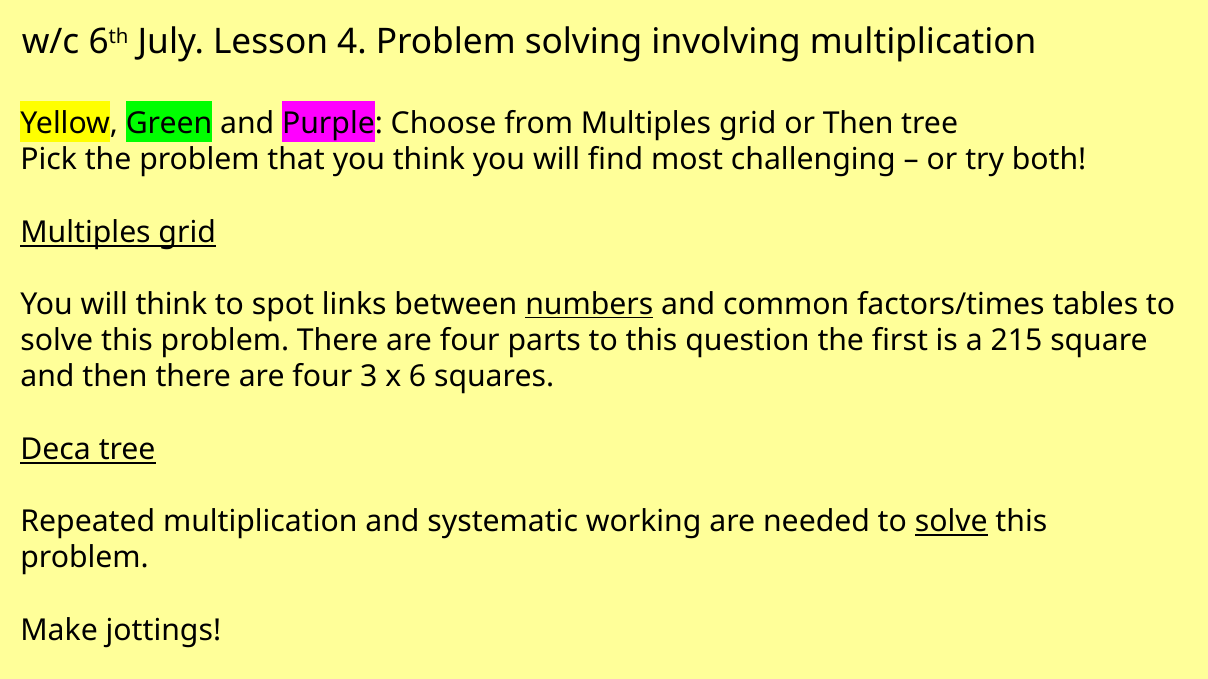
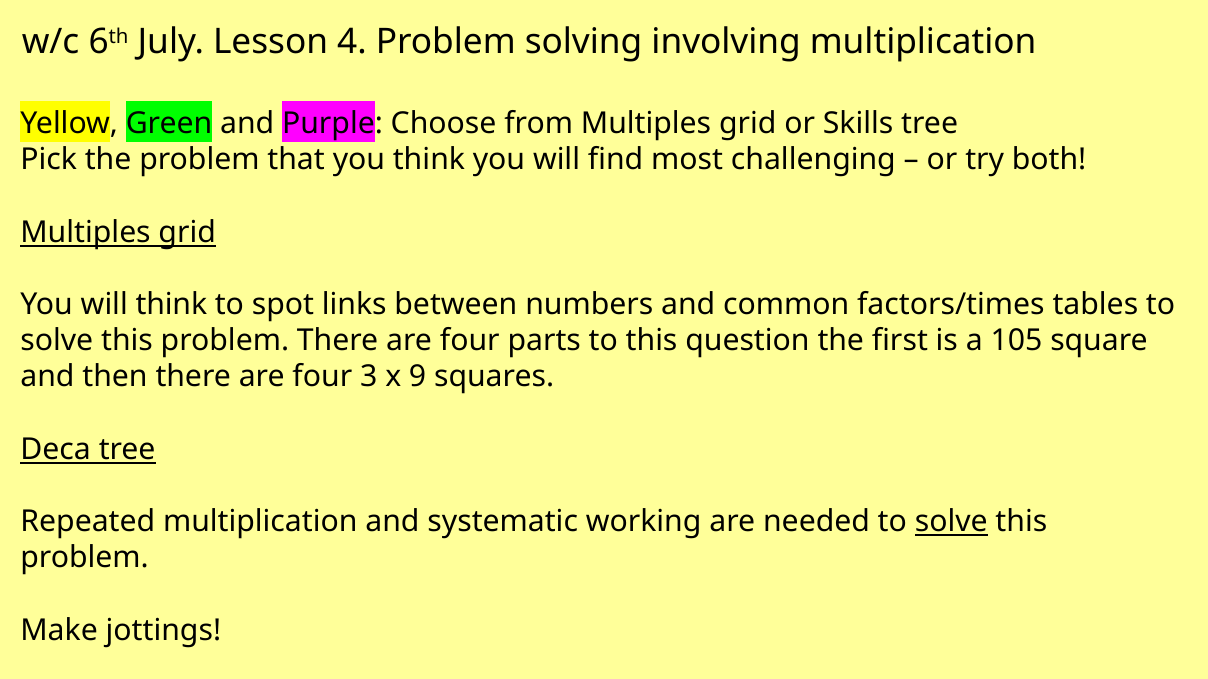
or Then: Then -> Skills (858, 124)
numbers underline: present -> none (589, 305)
215: 215 -> 105 (1016, 341)
6: 6 -> 9 (418, 377)
